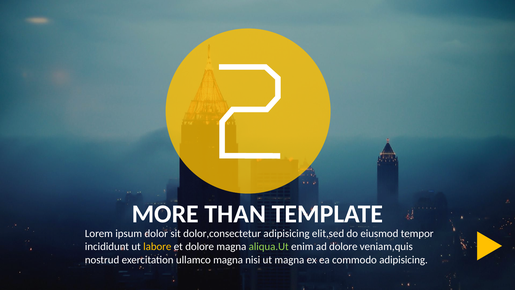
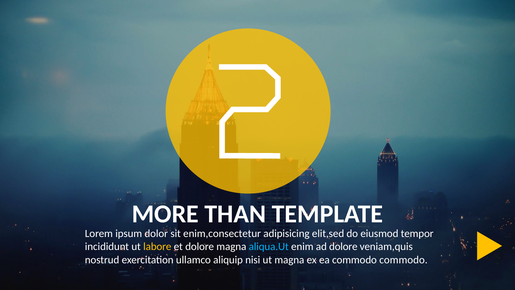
dolor,consectetur: dolor,consectetur -> enim,consectetur (222, 233)
aliqua.Ut colour: light green -> light blue (269, 246)
ullamco magna: magna -> aliquip (228, 259)
commodo adipisicing: adipisicing -> commodo (403, 259)
